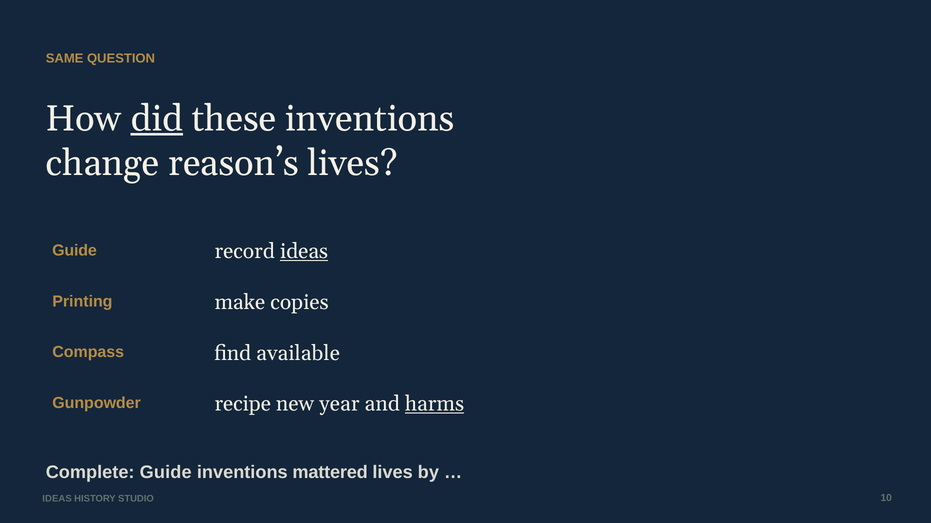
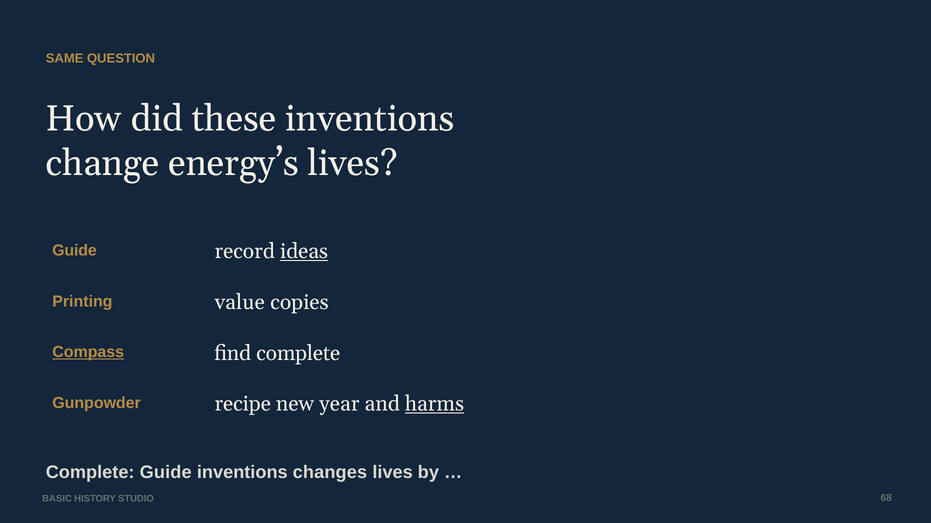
did underline: present -> none (157, 119)
reason’s: reason’s -> energy’s (234, 164)
make: make -> value (240, 303)
Compass underline: none -> present (88, 353)
find available: available -> complete (298, 354)
mattered: mattered -> changes (330, 473)
IDEAS: IDEAS -> BASIC (57, 499)
10: 10 -> 68 (886, 498)
